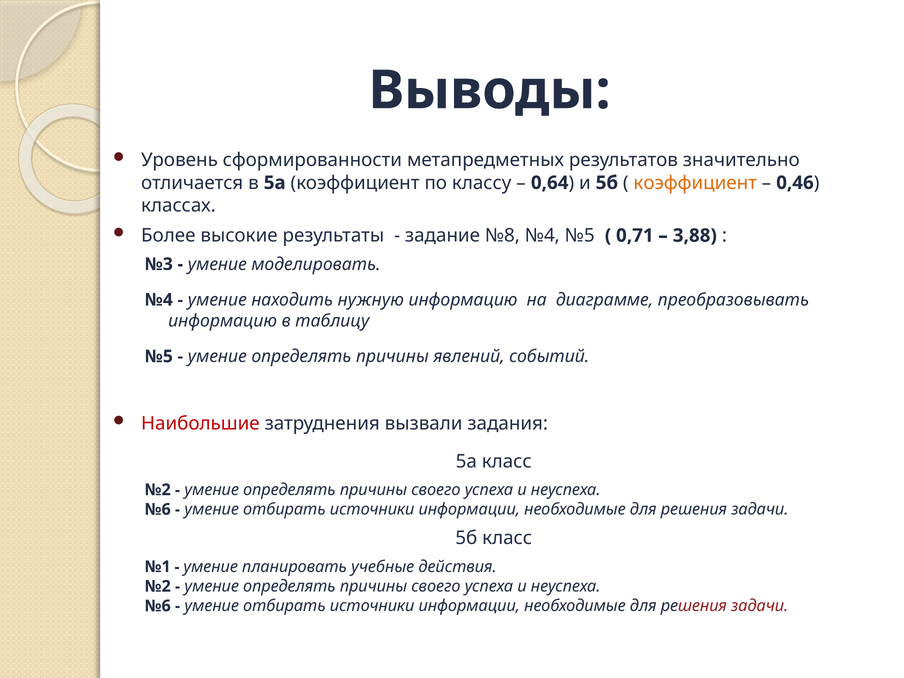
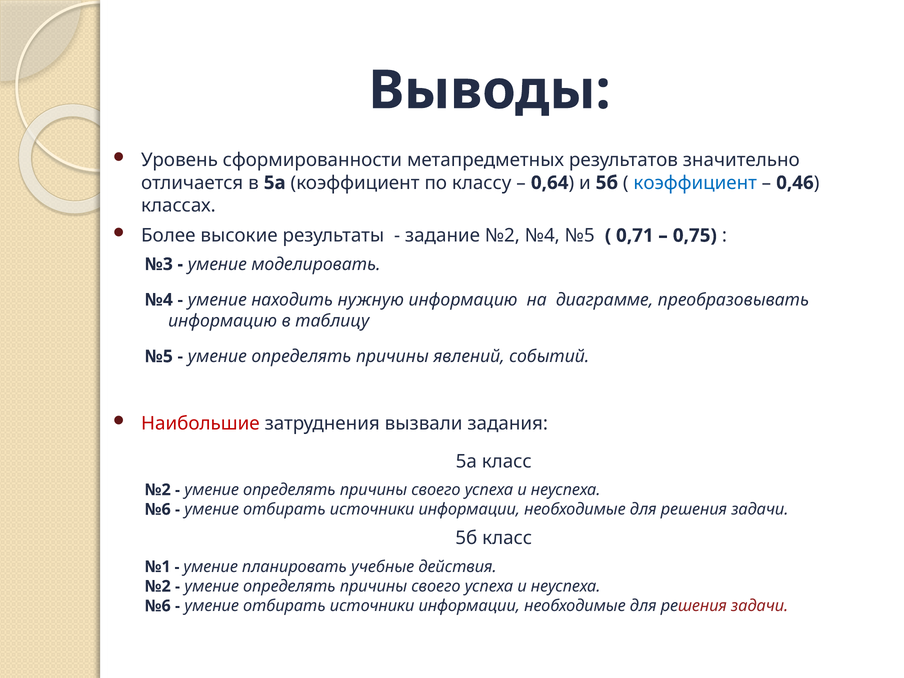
коэффициент colour: orange -> blue (695, 183)
задание №8: №8 -> №2 (502, 236)
3,88: 3,88 -> 0,75 (695, 236)
